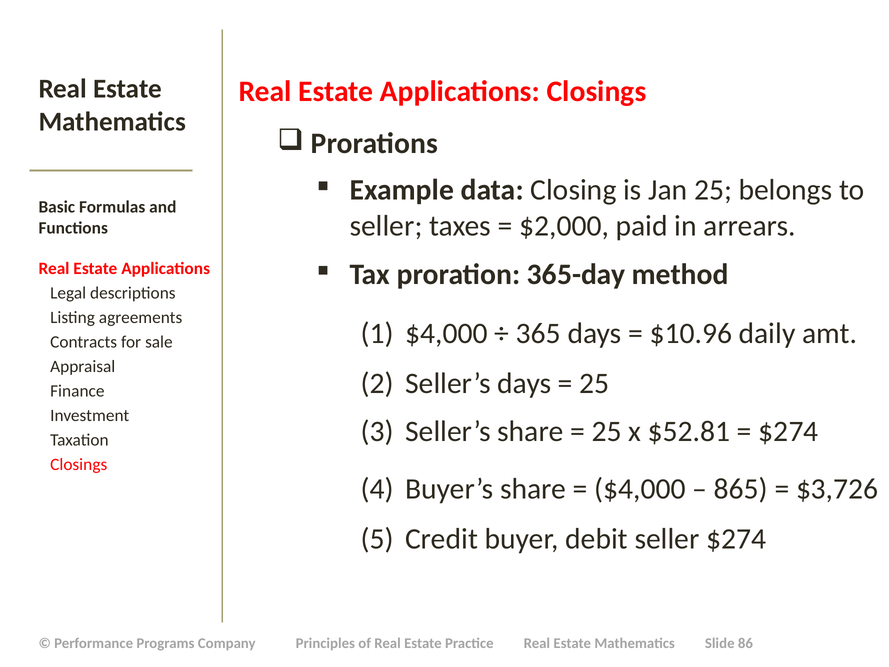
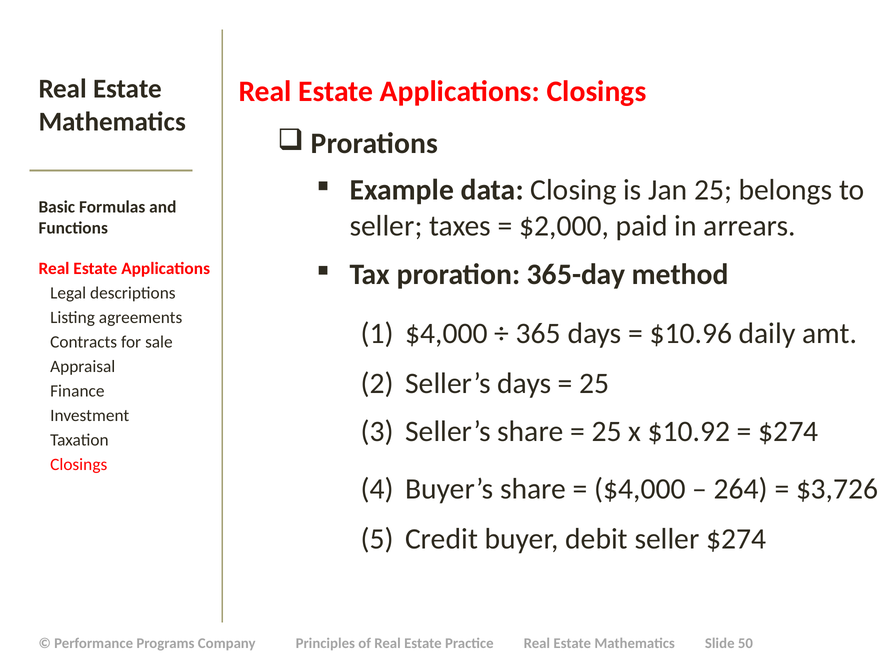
$52.81: $52.81 -> $10.92 (689, 431)
865: 865 -> 264 (741, 489)
86: 86 -> 50 (745, 643)
